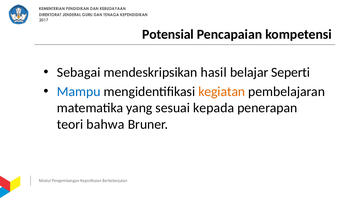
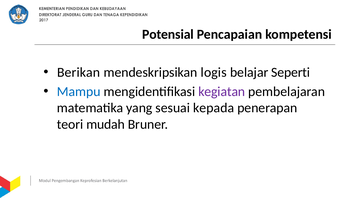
Sebagai: Sebagai -> Berikan (79, 73)
hasil: hasil -> logis (214, 73)
kegiatan colour: orange -> purple (222, 92)
bahwa: bahwa -> mudah (106, 125)
